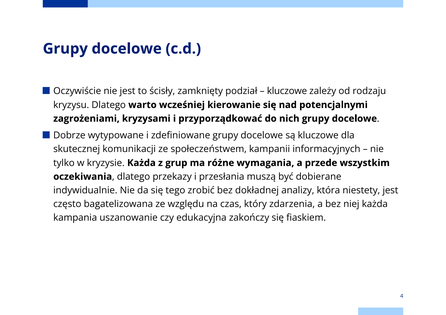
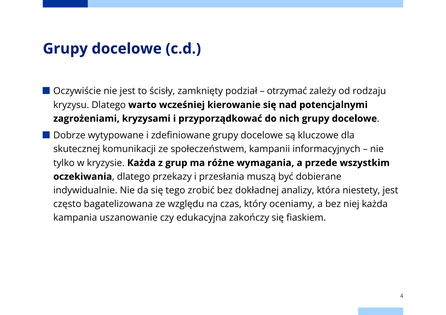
kluczowe: kluczowe -> otrzymać (287, 91)
zdarzenia: zdarzenia -> oceniamy (292, 204)
